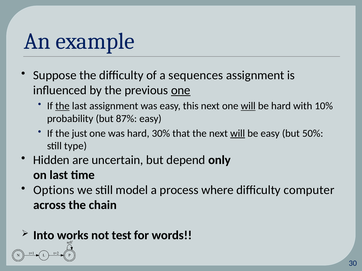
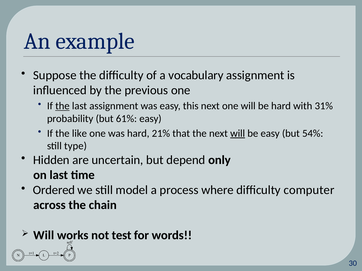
sequences: sequences -> vocabulary (196, 75)
one underline: present -> none (181, 90)
will underline: present -> none (248, 106)
10%: 10% -> 31% (324, 106)
87%: 87% -> 61% (126, 119)
just: just -> like (79, 134)
30%: 30% -> 21% (161, 134)
50%: 50% -> 54% (313, 134)
Options: Options -> Ordered (54, 190)
Into: Into -> Will (44, 236)
